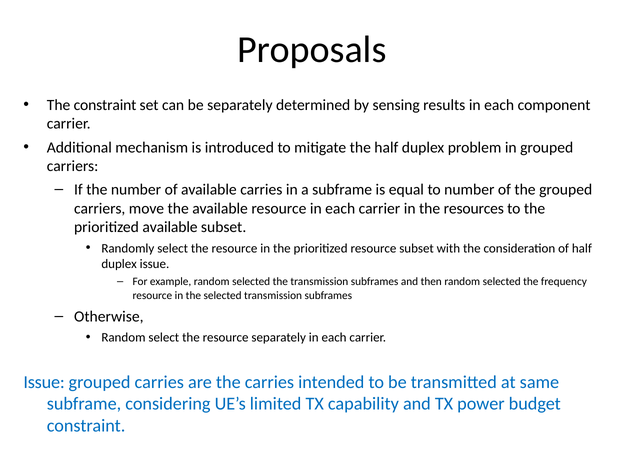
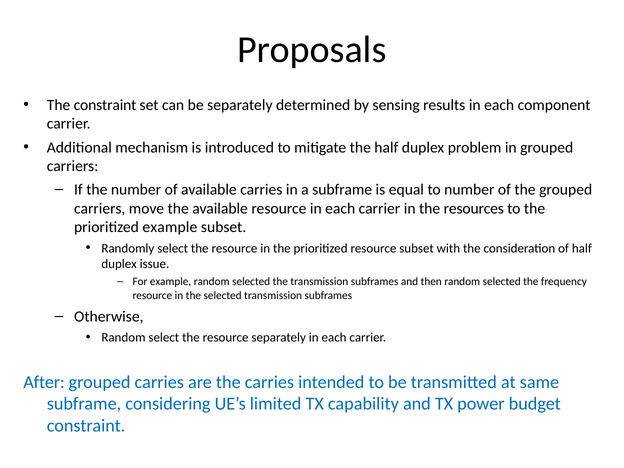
prioritized available: available -> example (170, 227)
Issue: Issue -> After (44, 382)
